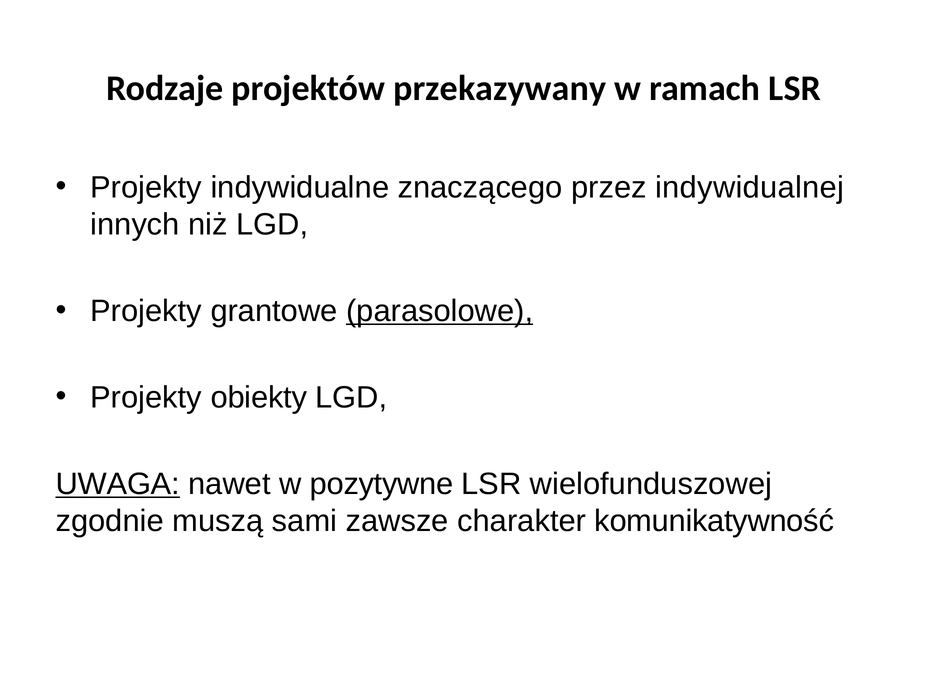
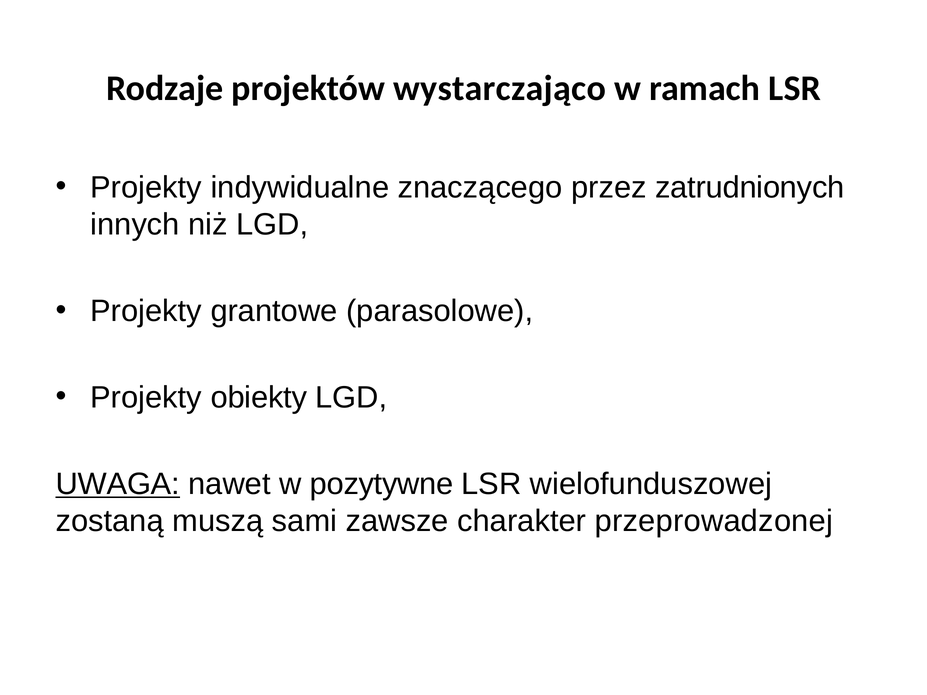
przekazywany: przekazywany -> wystarczająco (500, 88)
indywidualnej: indywidualnej -> zatrudnionych (750, 188)
parasolowe underline: present -> none (440, 311)
zgodnie: zgodnie -> zostaną (110, 521)
komunikatywność: komunikatywność -> przeprowadzonej (714, 521)
